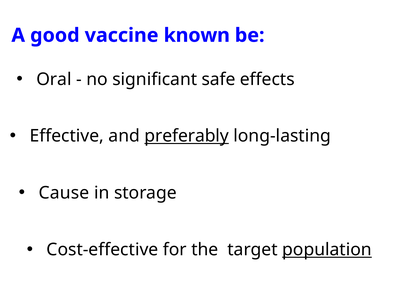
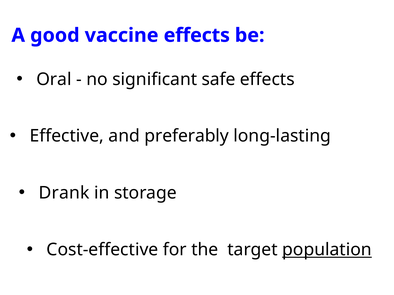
vaccine known: known -> effects (197, 35)
preferably underline: present -> none (187, 136)
Cause: Cause -> Drank (64, 193)
